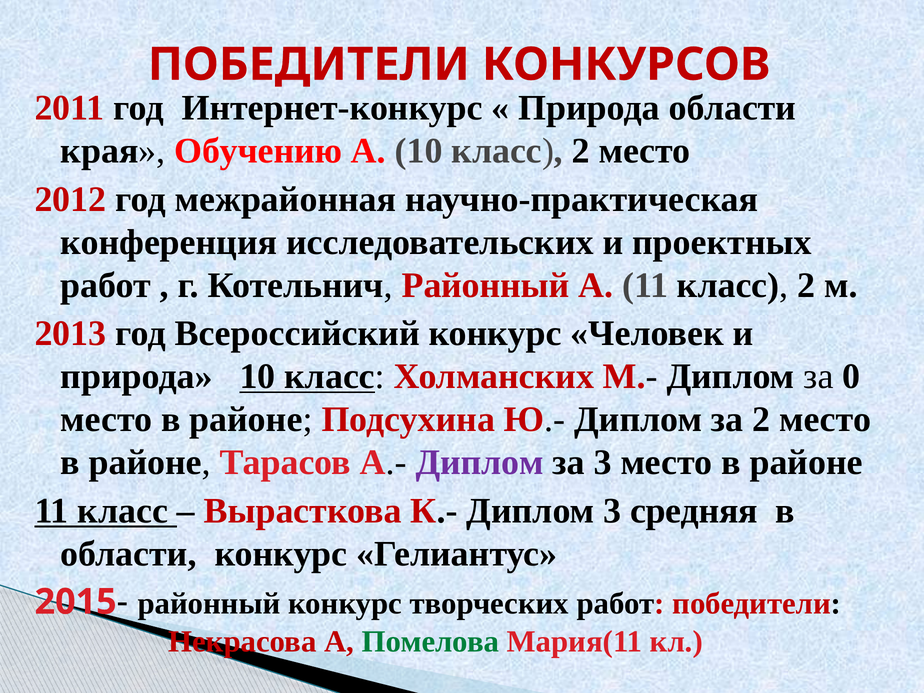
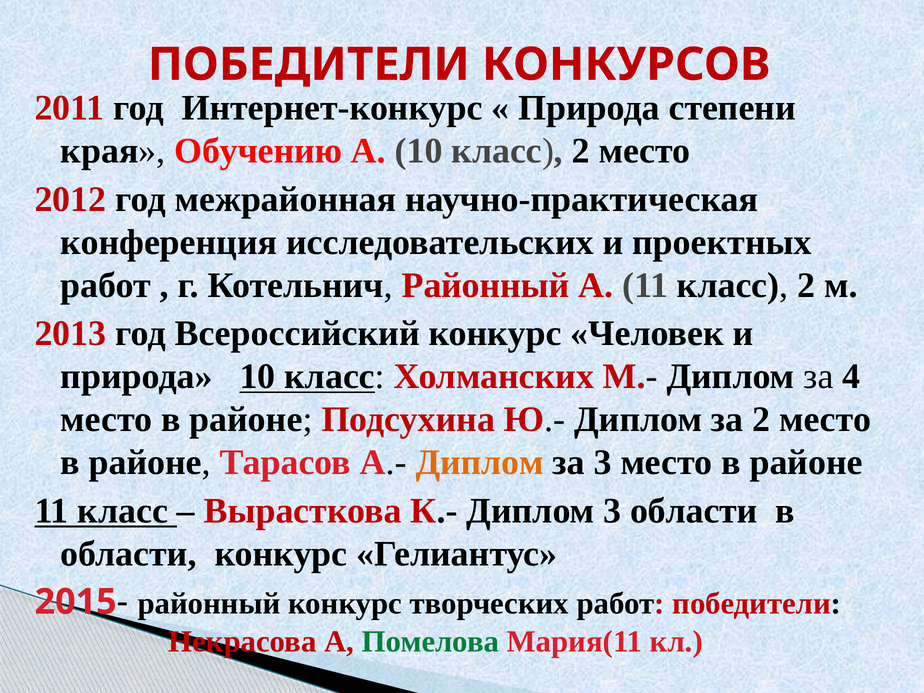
Природа области: области -> степени (732, 108)
0: 0 -> 4 (851, 376)
Диплом colour: purple -> orange (480, 463)
3 средняя: средняя -> области (694, 511)
